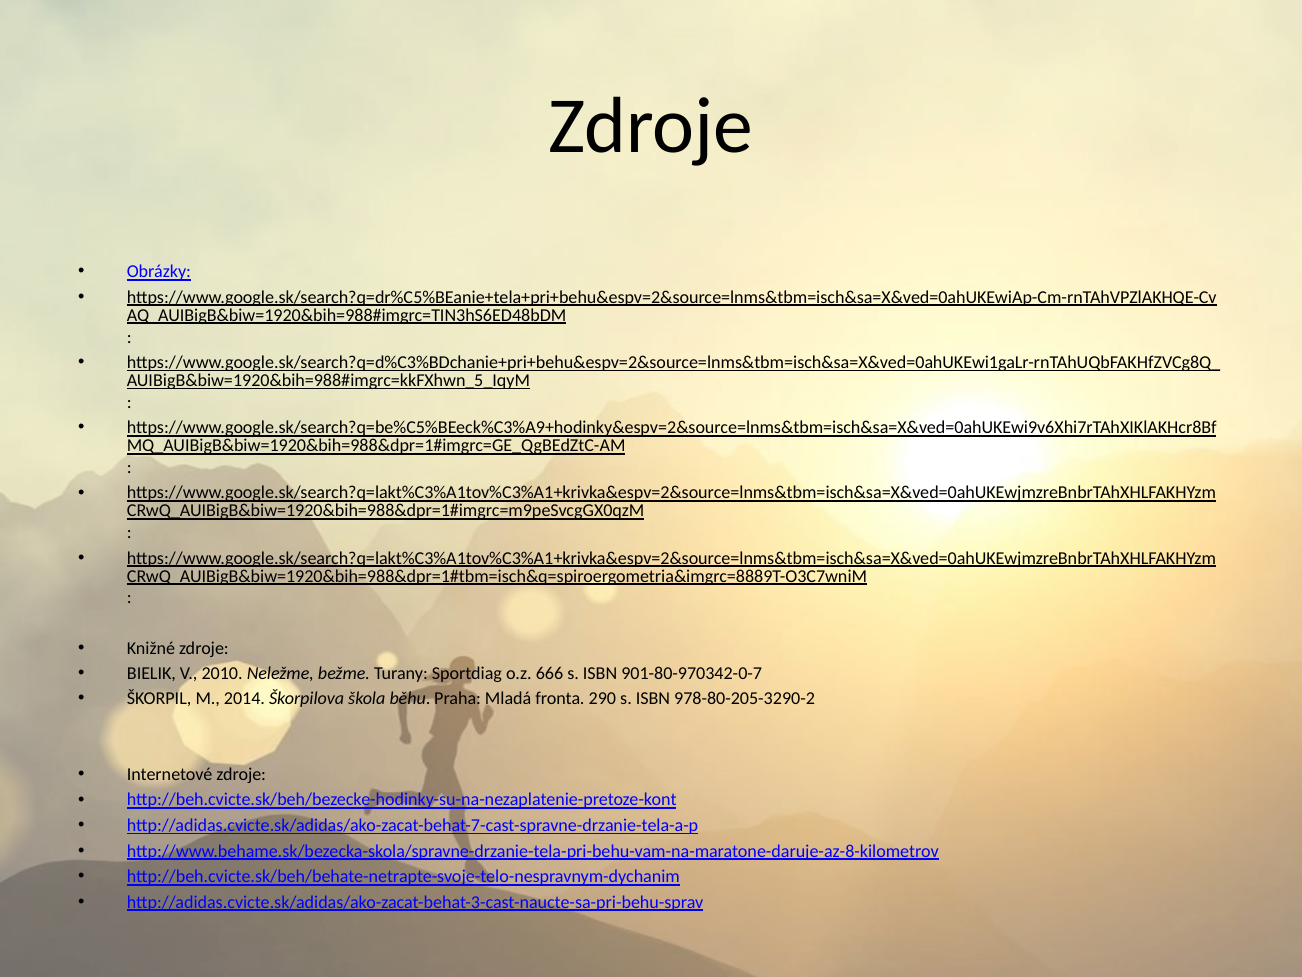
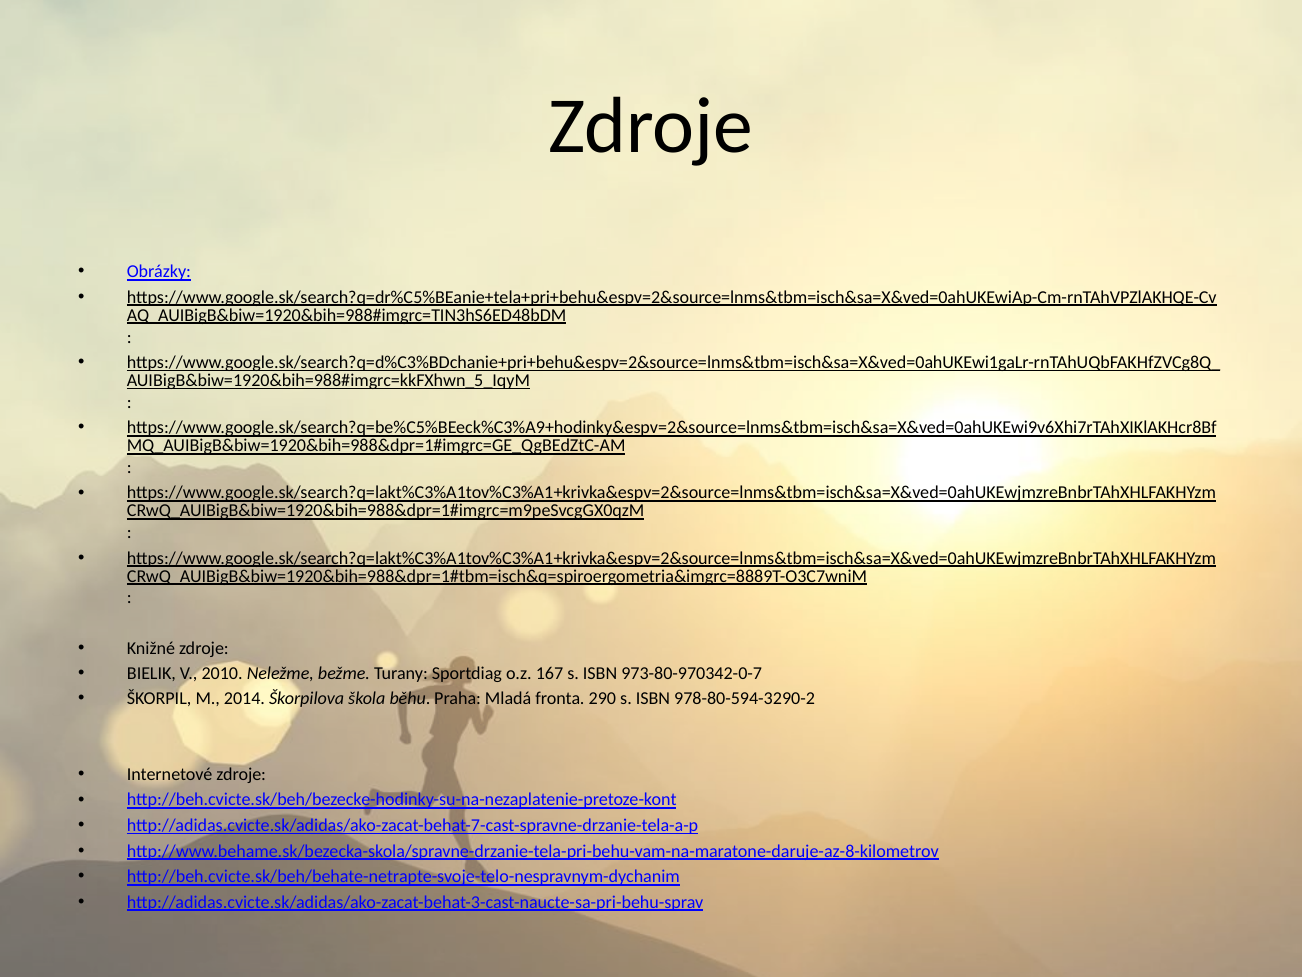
666: 666 -> 167 (550, 673)
901-80-970342-0-7: 901-80-970342-0-7 -> 973-80-970342-0-7 (692, 673)
978-80-205-3290-2: 978-80-205-3290-2 -> 978-80-594-3290-2 (745, 699)
